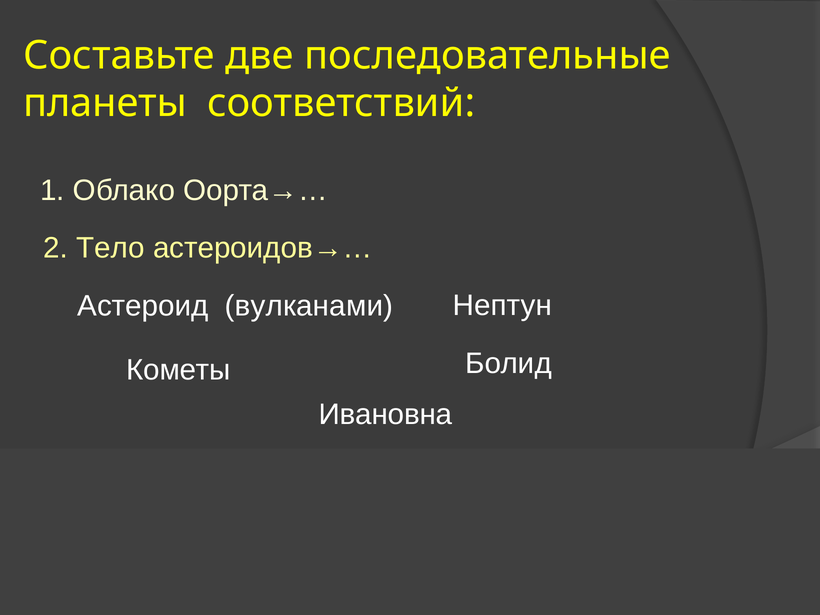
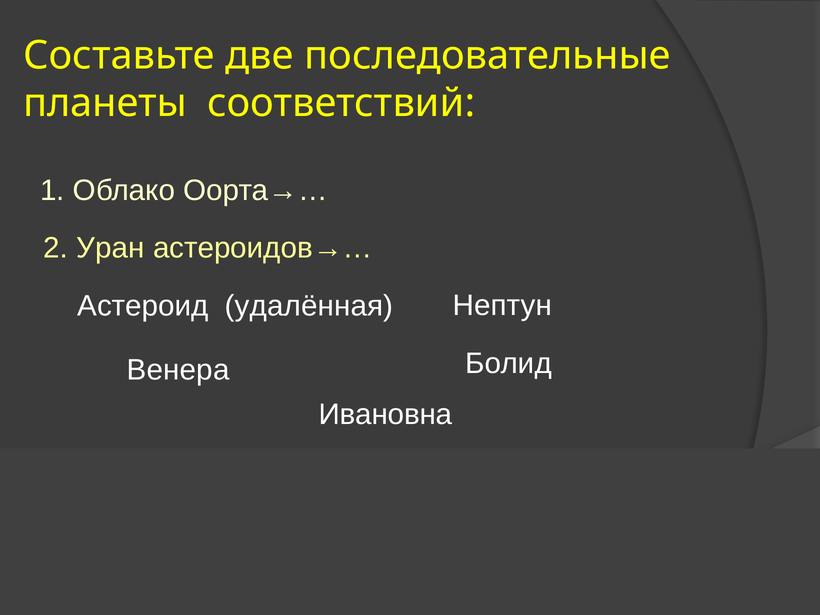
Тело: Тело -> Уран (110, 248)
вулканами: вулканами -> удалённая (309, 306)
Кометы: Кометы -> Венера (178, 370)
